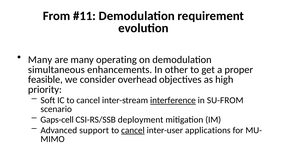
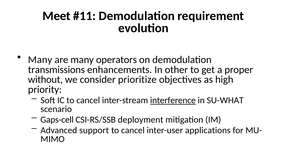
From: From -> Meet (57, 16)
operating: operating -> operators (116, 60)
simultaneous: simultaneous -> transmissions (56, 70)
feasible: feasible -> without (45, 80)
overhead: overhead -> prioritize (137, 80)
SU-FROM: SU-FROM -> SU-WHAT (225, 101)
cancel underline: present -> none (133, 131)
